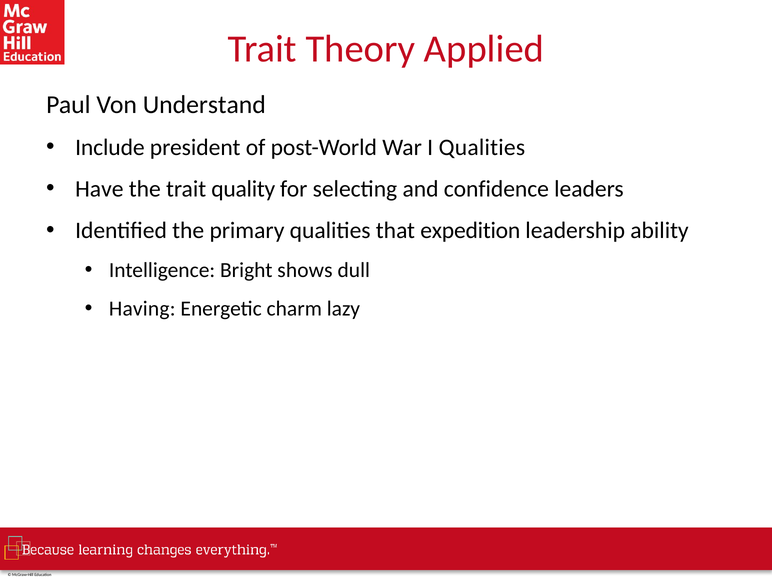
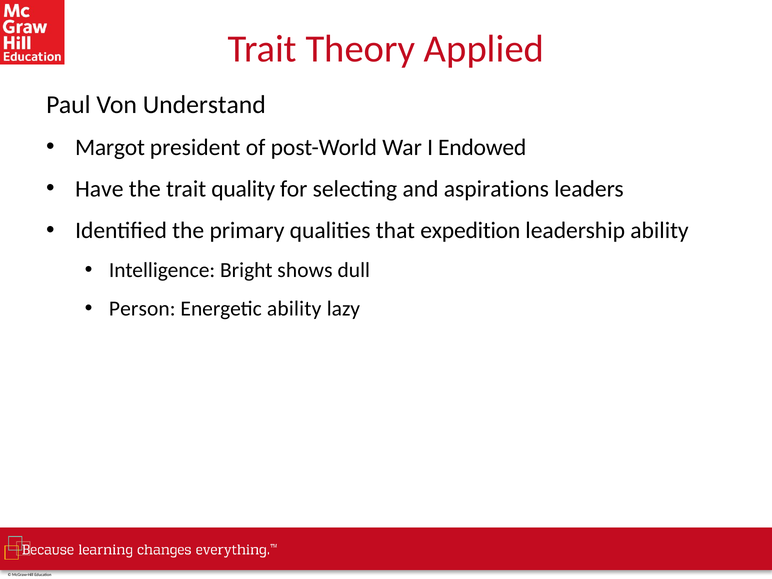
Include: Include -> Margot (110, 147)
I Qualities: Qualities -> Endowed (482, 147)
confidence: confidence -> aspirations (496, 189)
Having: Having -> Person (142, 309)
Energetic charm: charm -> ability (294, 309)
